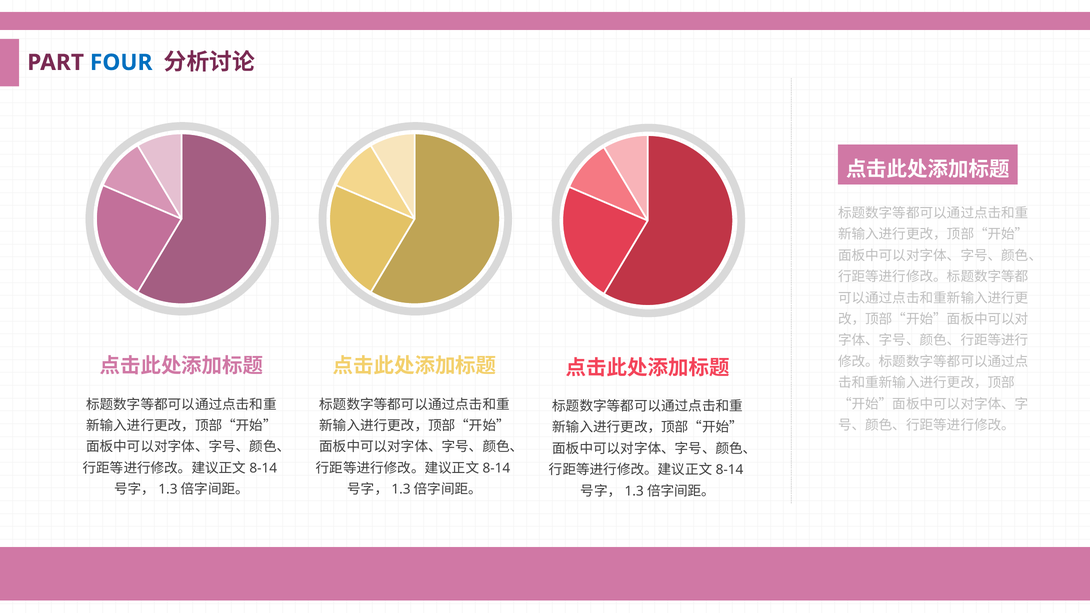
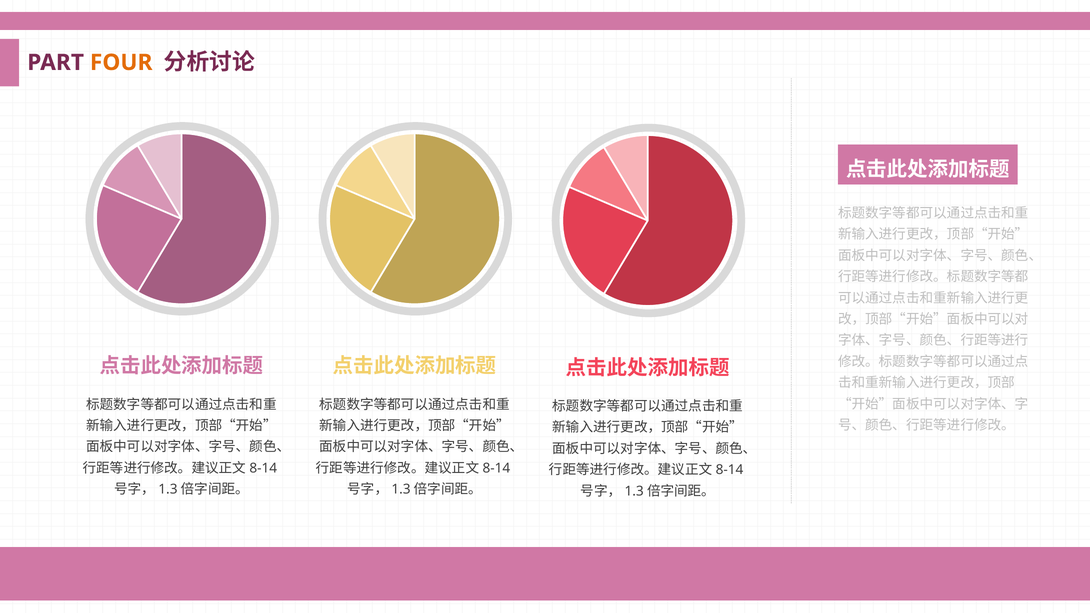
FOUR colour: blue -> orange (121, 63)
